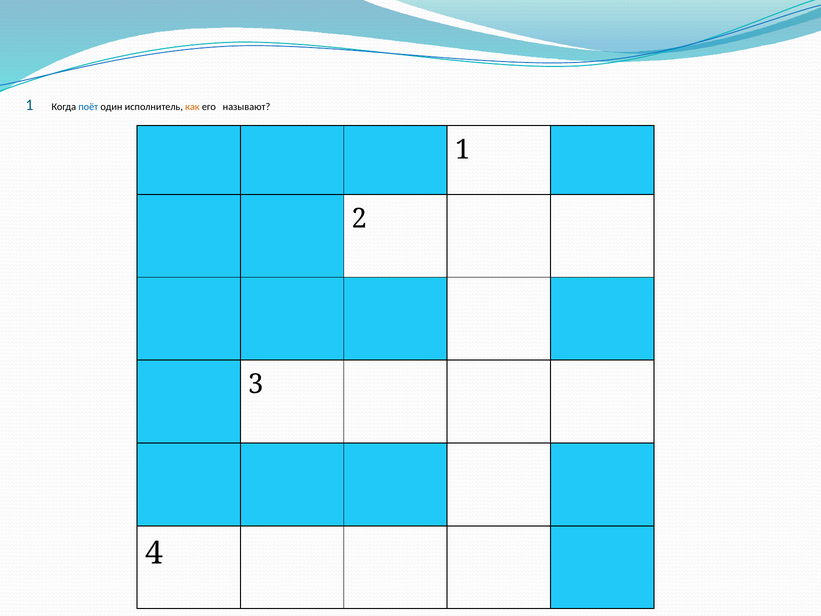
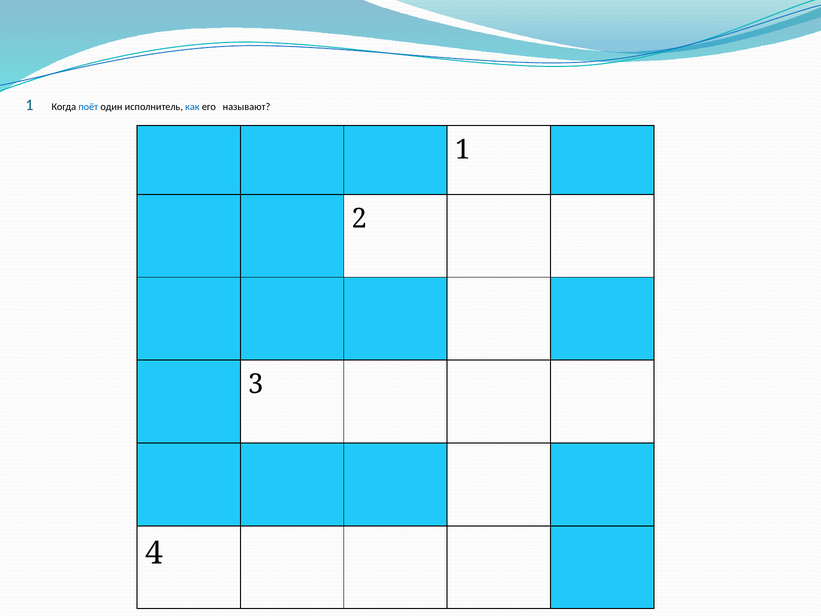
как colour: orange -> blue (192, 107)
